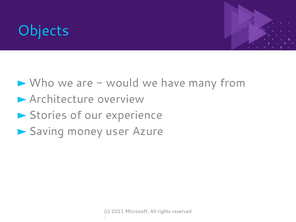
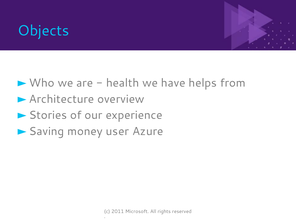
would: would -> health (123, 83)
many: many -> helps (203, 83)
